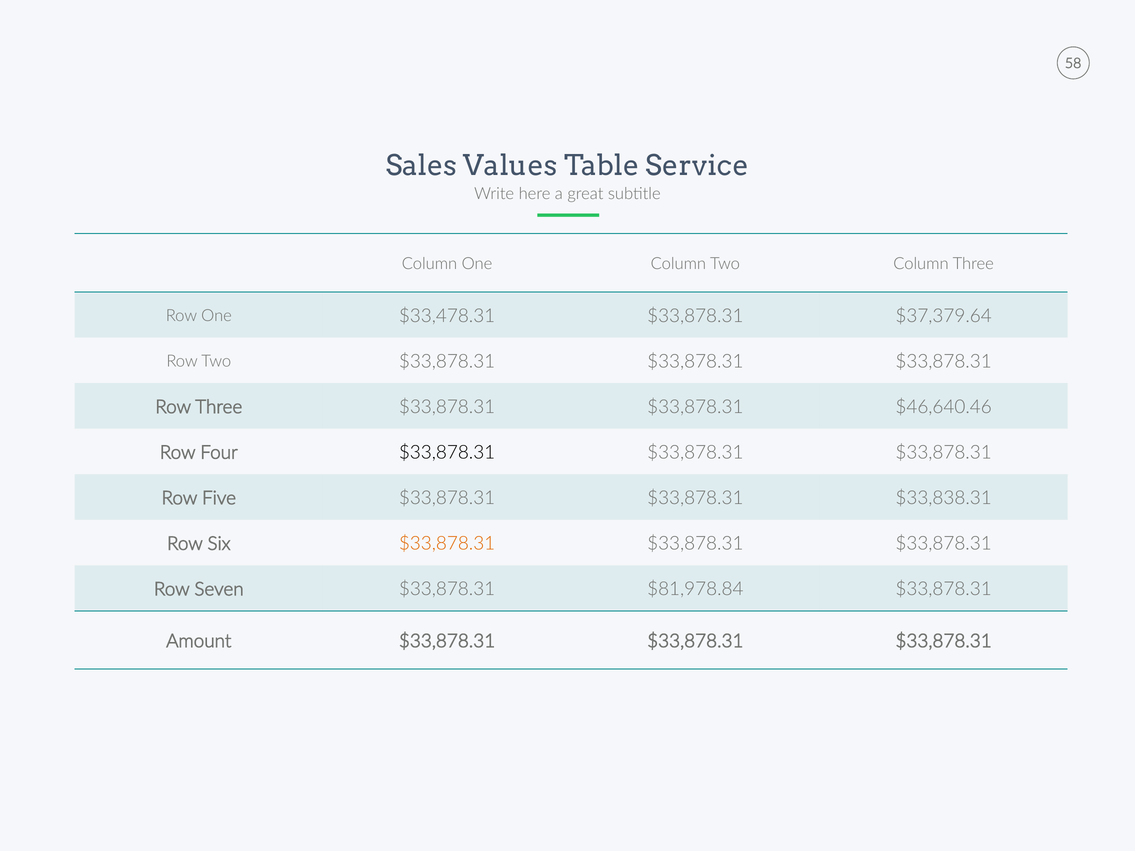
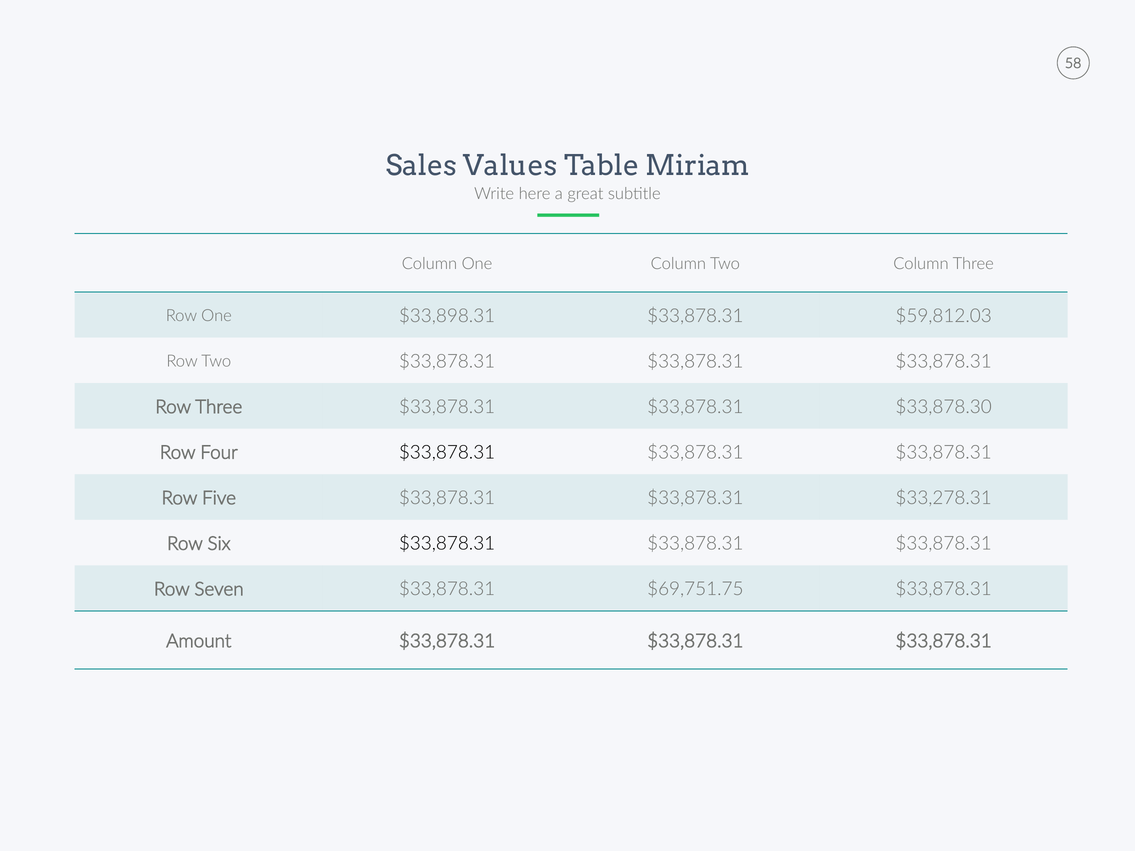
Service: Service -> Miriam (697, 166)
$33,478.31: $33,478.31 -> $33,898.31 (447, 316)
$37,379.64: $37,379.64 -> $59,812.03 (944, 316)
$46,640.46: $46,640.46 -> $33,878.30 (944, 407)
$33,838.31: $33,838.31 -> $33,278.31 (944, 498)
$33,878.31 colour: orange -> black (447, 544)
$81,978.84: $81,978.84 -> $69,751.75 (695, 589)
